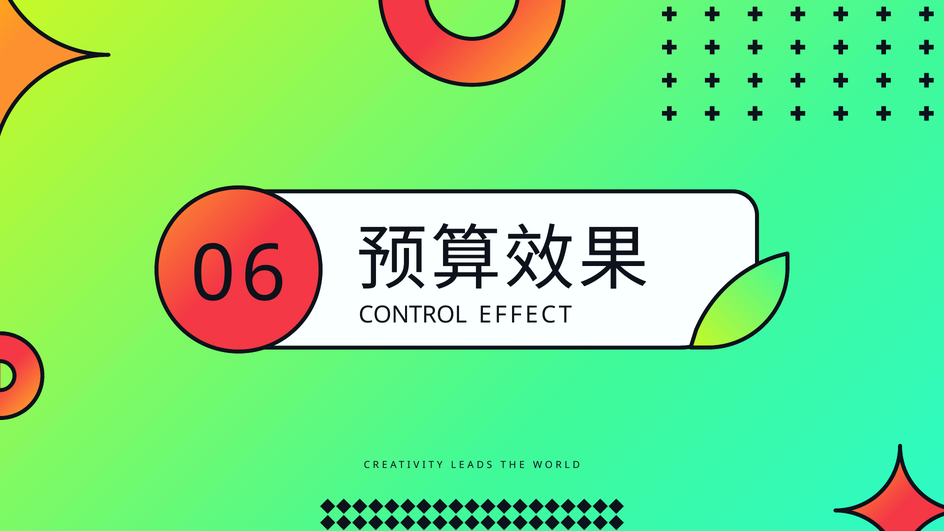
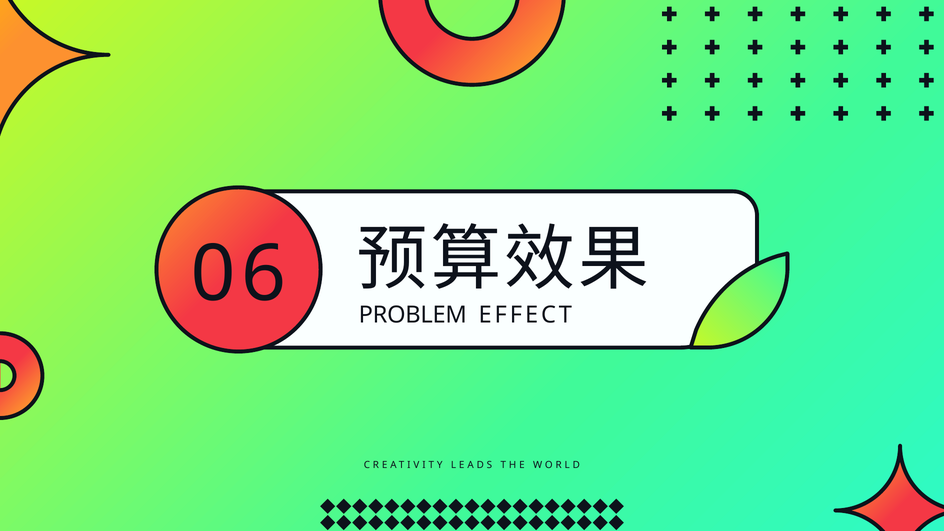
CONTROL: CONTROL -> PROBLEM (413, 315)
